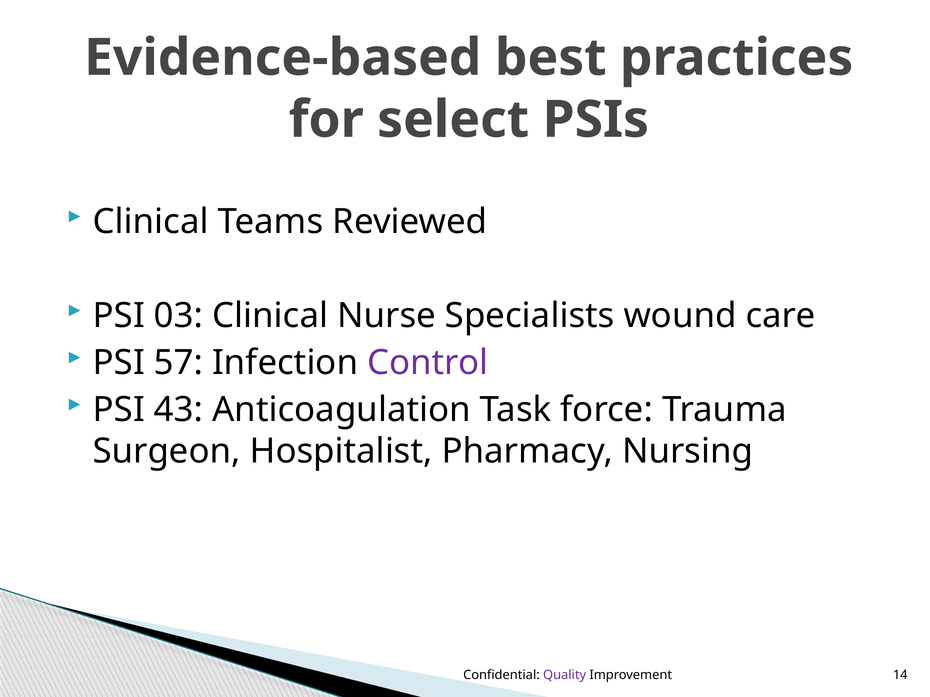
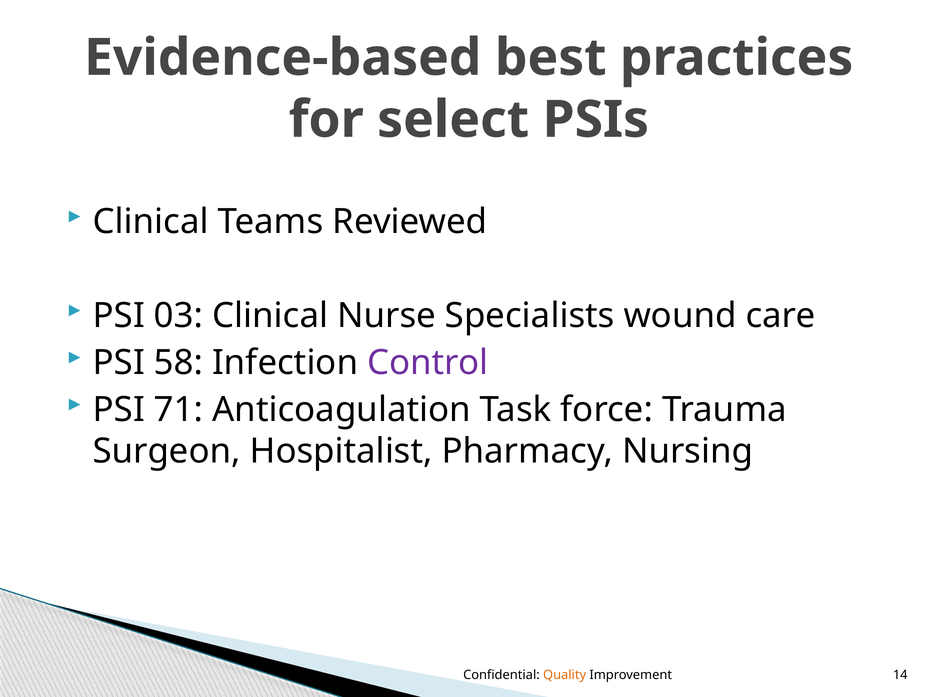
57: 57 -> 58 (179, 363)
43: 43 -> 71 (179, 410)
Quality colour: purple -> orange (565, 675)
